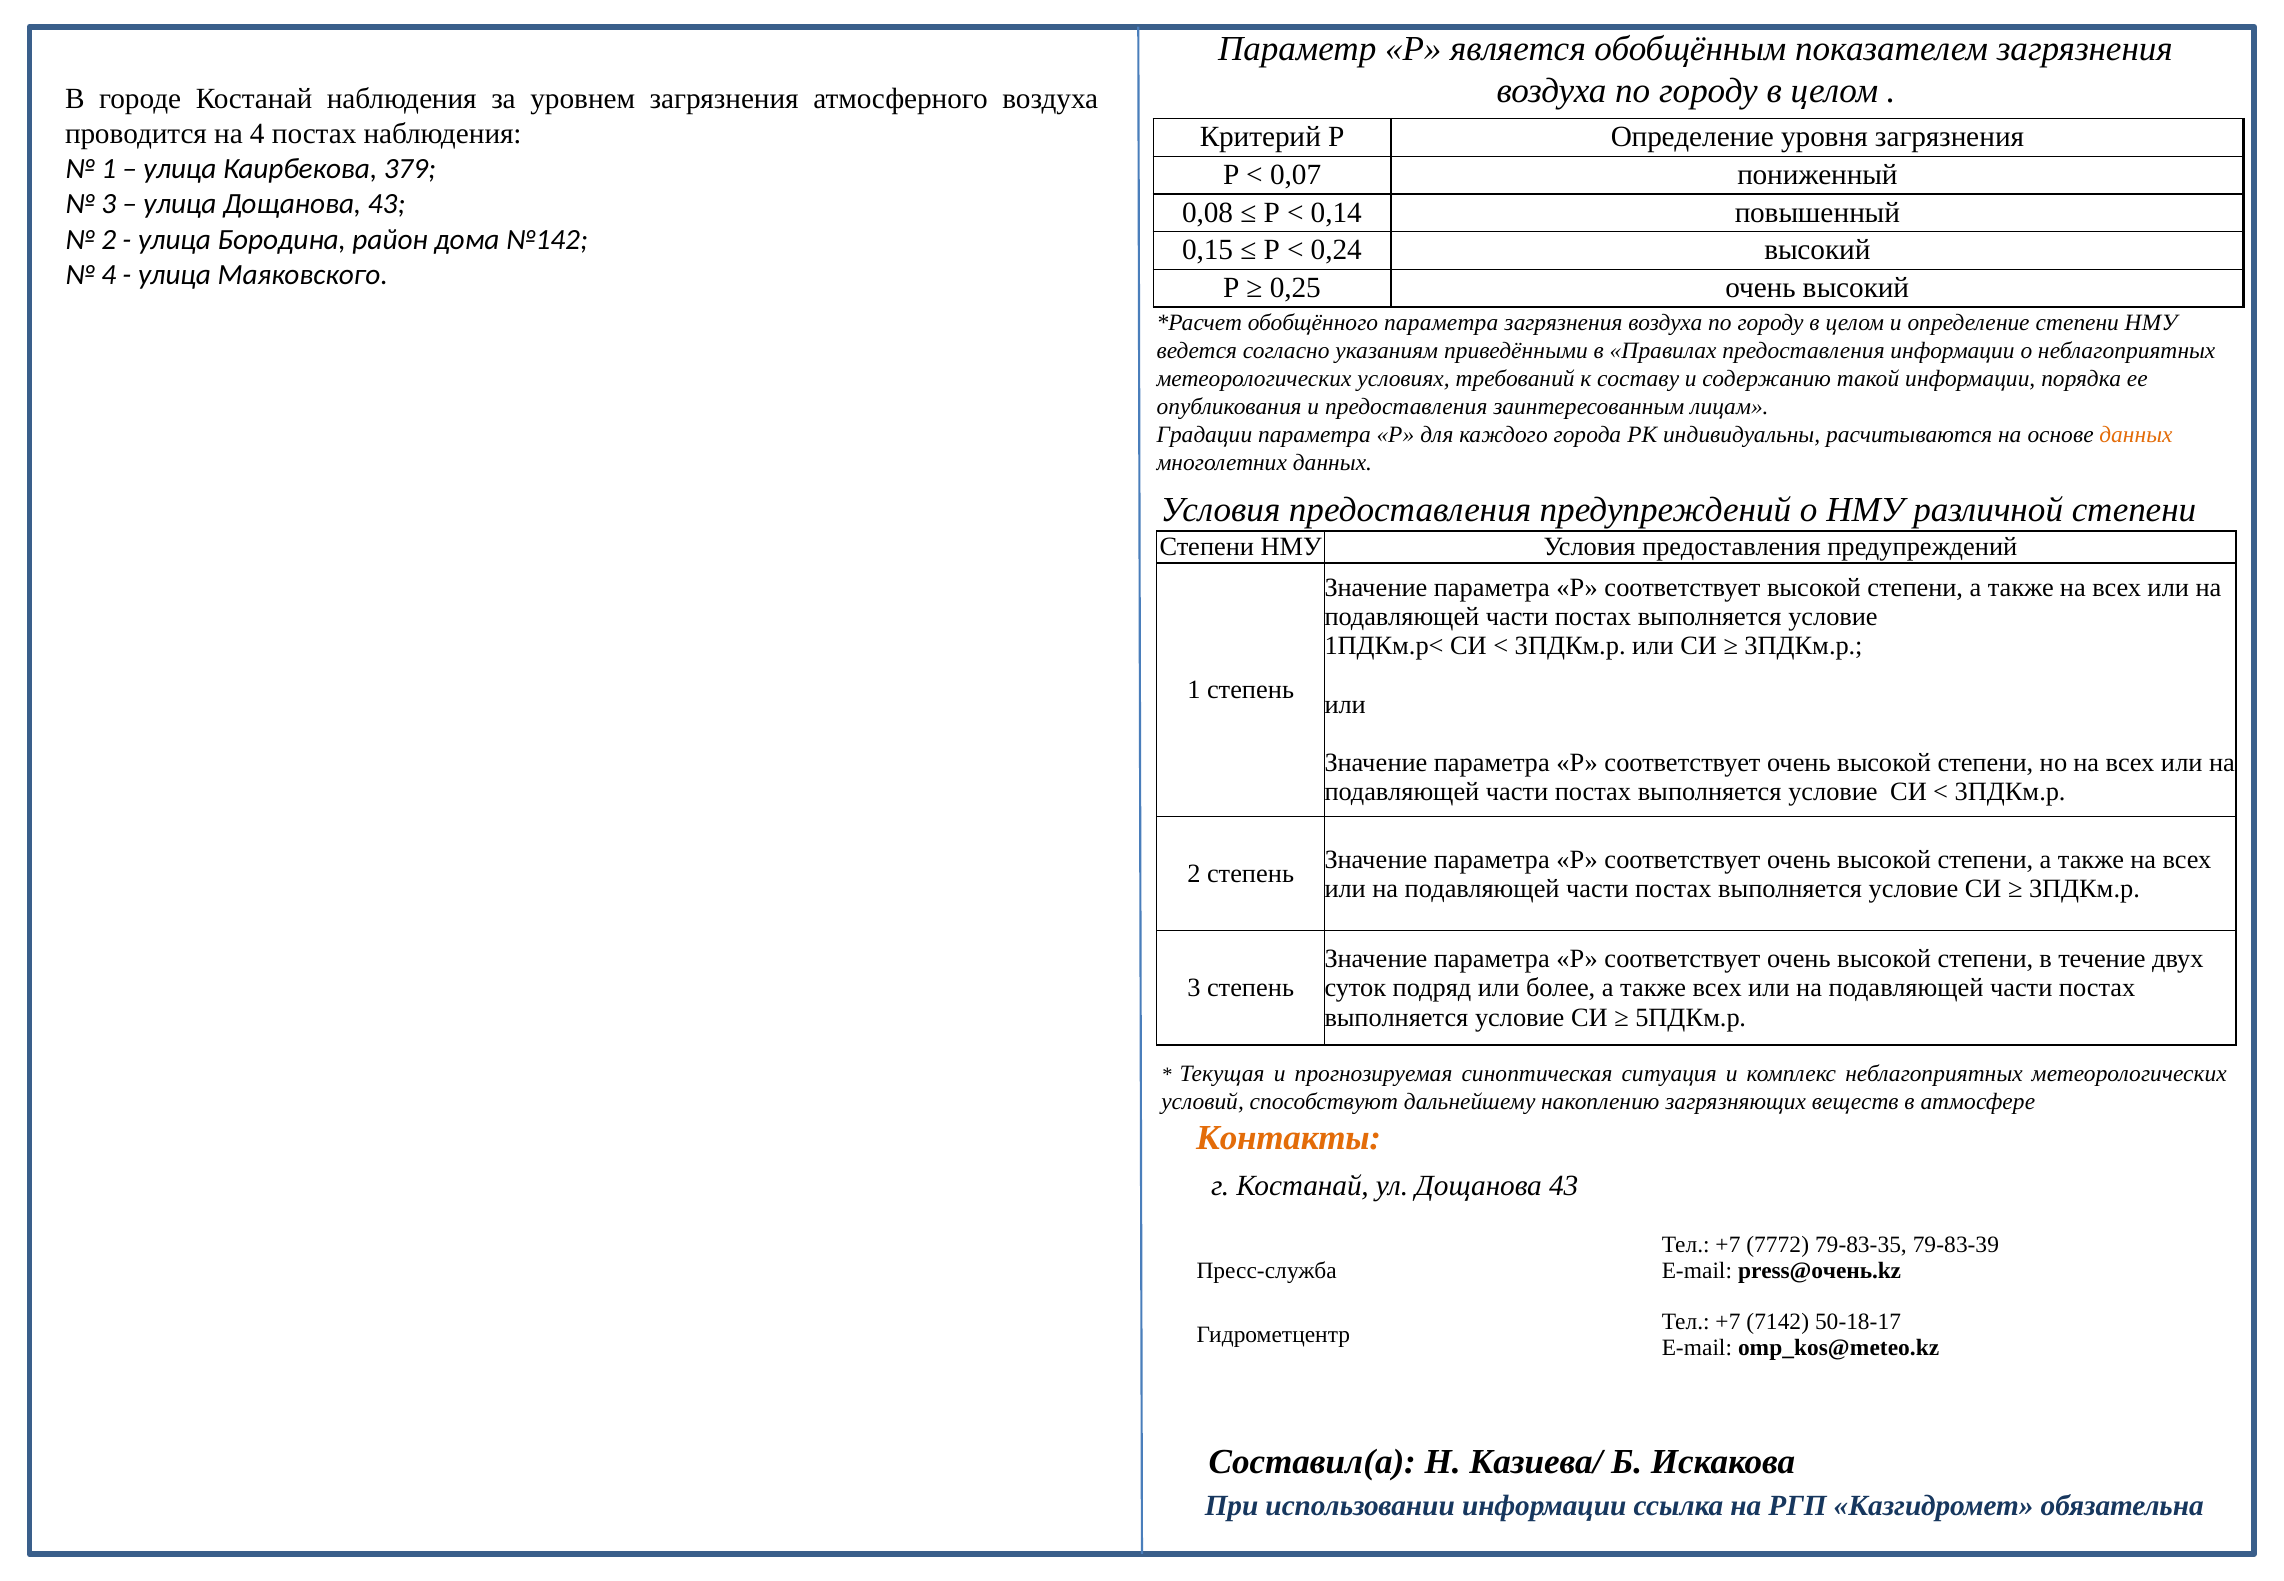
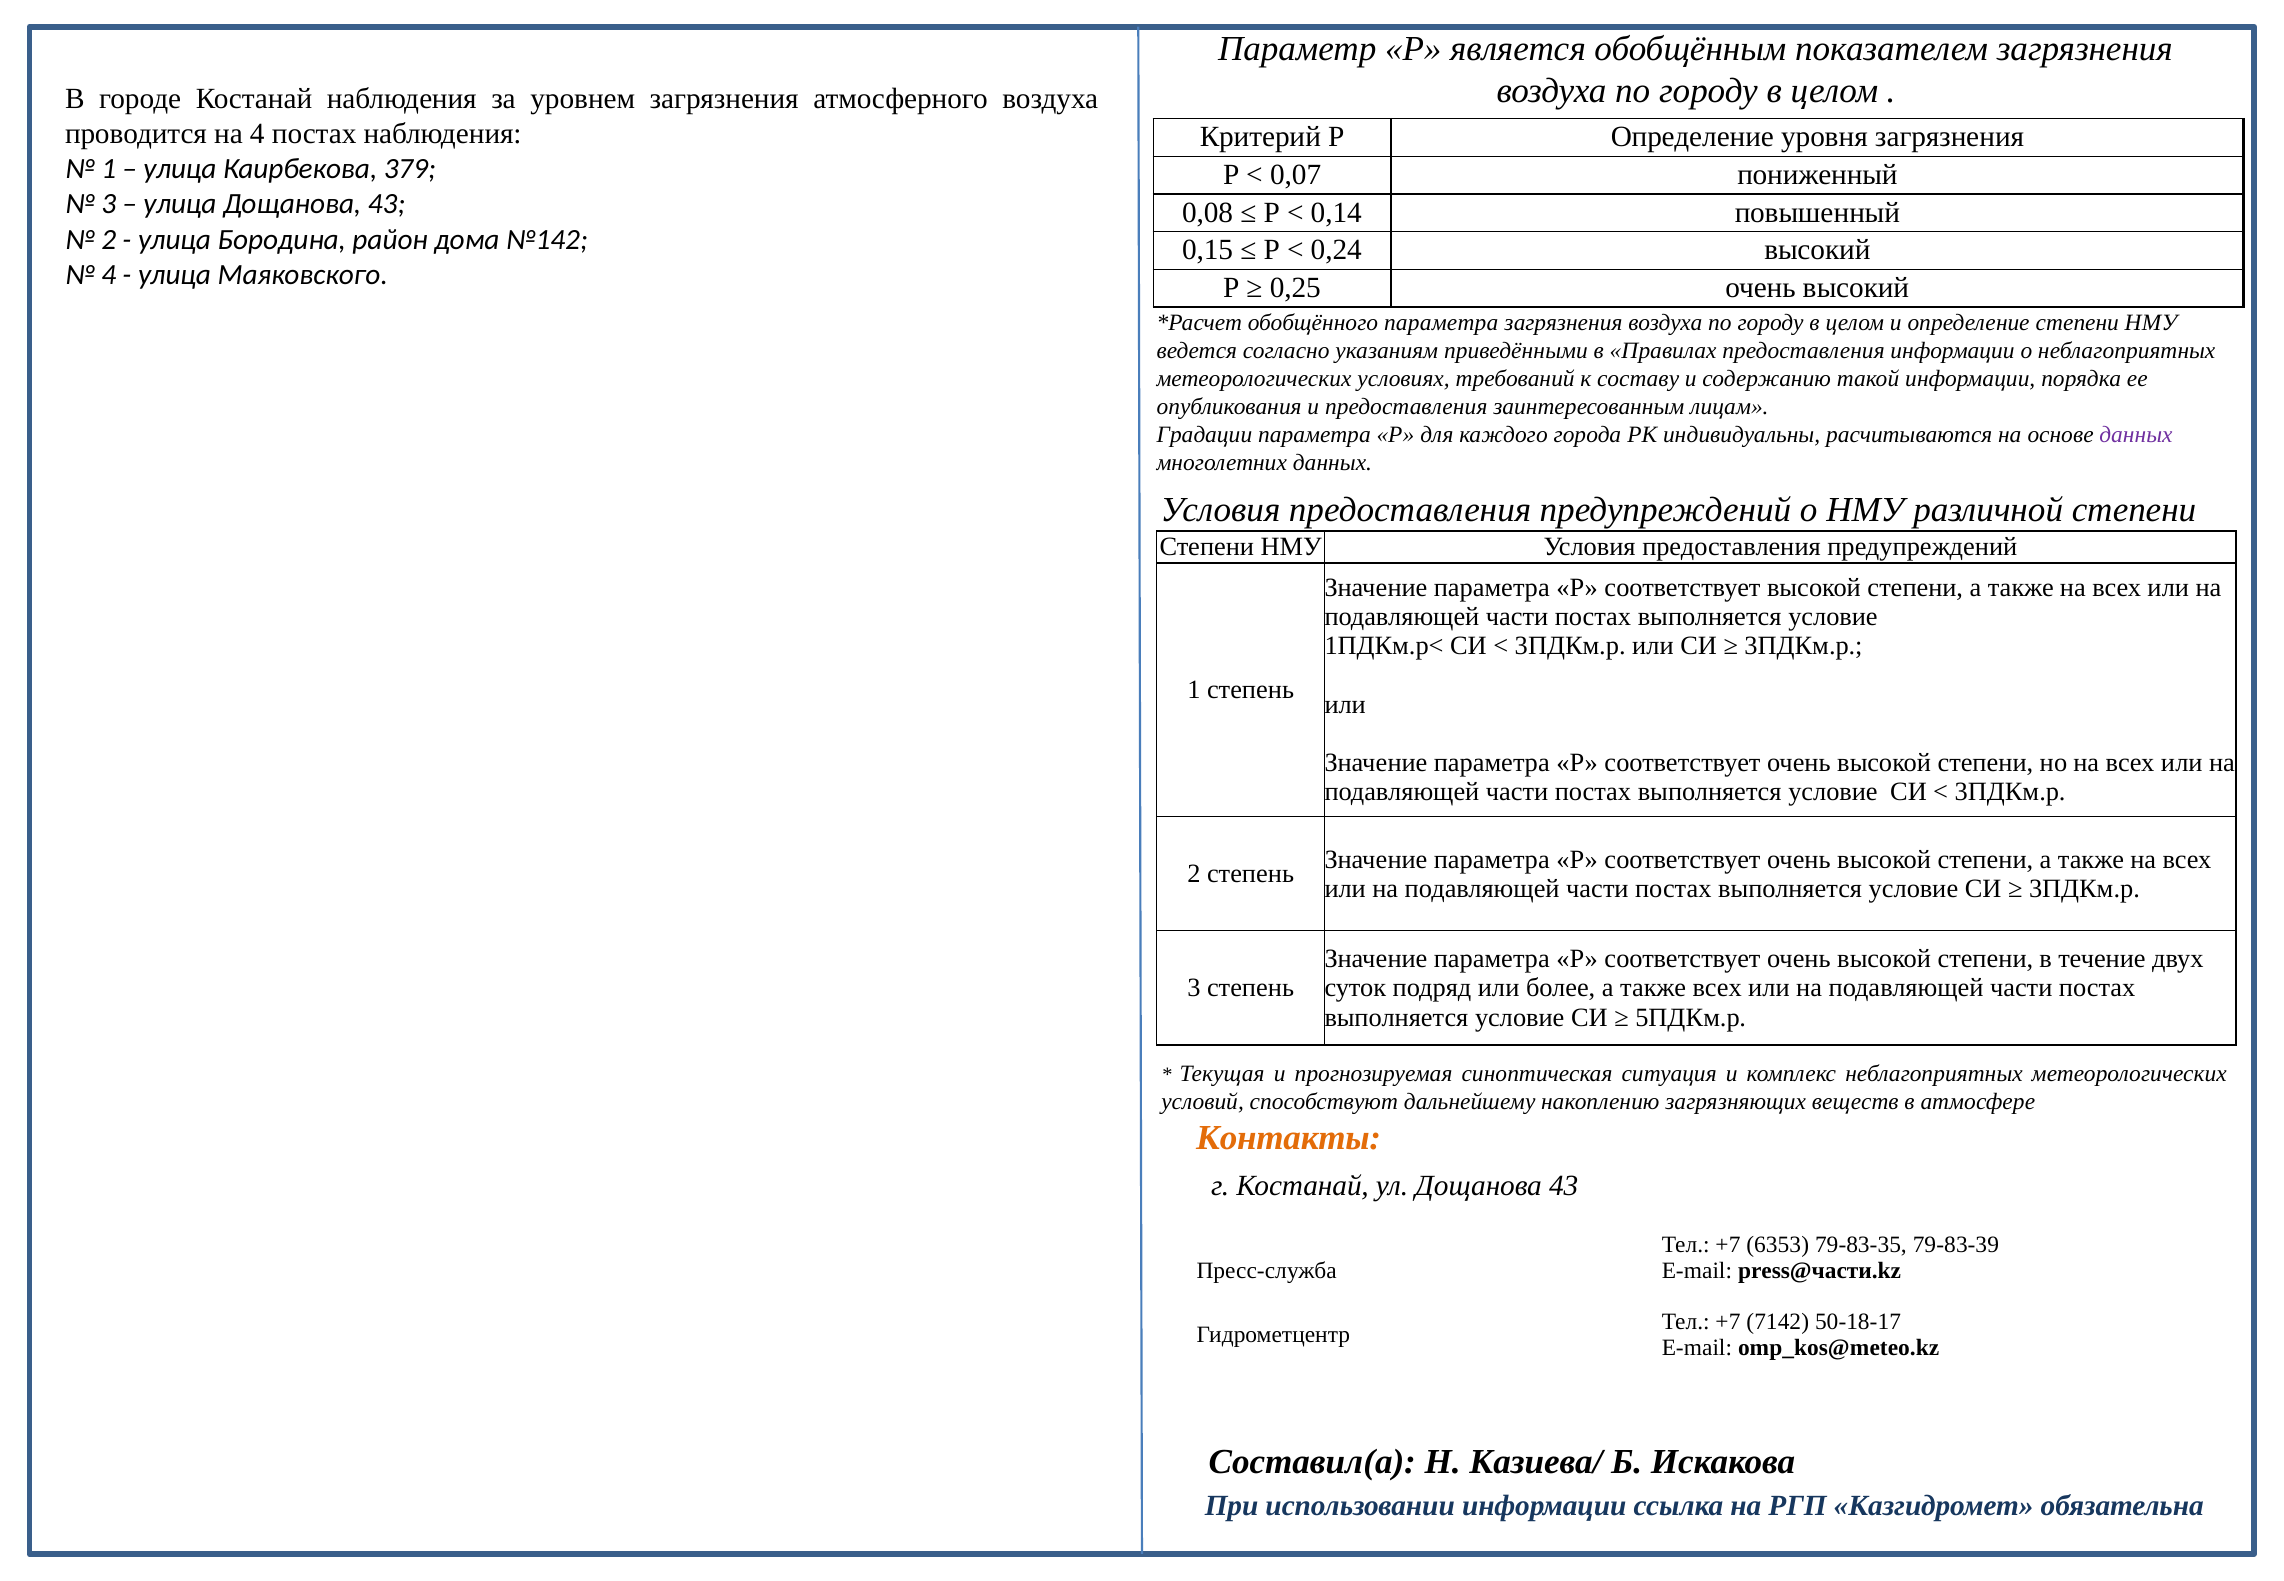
данных colour: orange -> purple (2136, 435)
7772: 7772 -> 6353 (1778, 1245)
press@очень.kz: press@очень.kz -> press@части.kz (1820, 1271)
